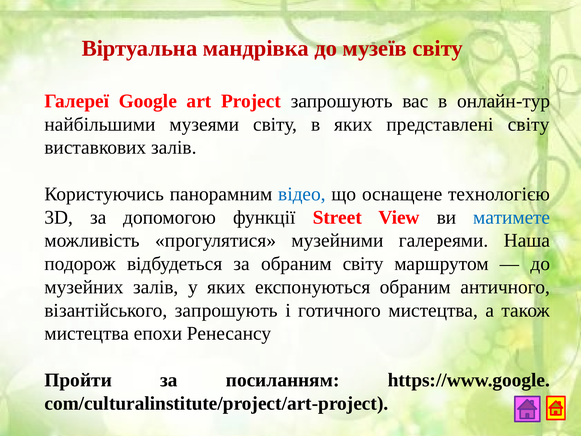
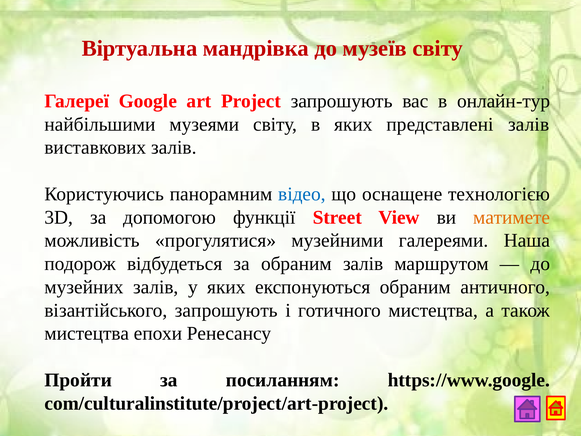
представлені світу: світу -> залів (529, 124)
матимете colour: blue -> orange (512, 217)
обраним світу: світу -> залів (363, 264)
